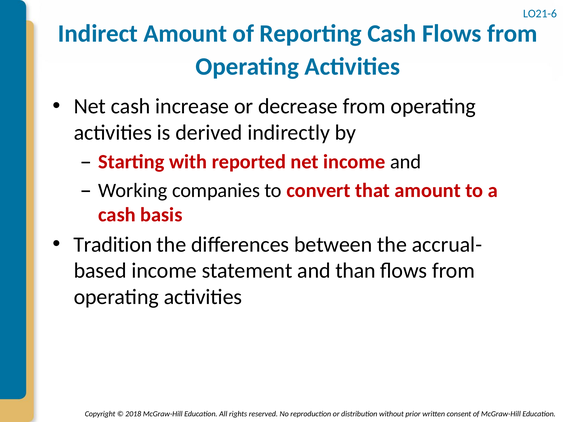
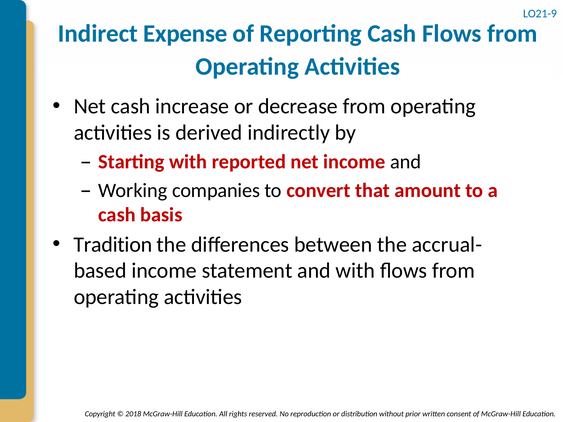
LO21-6: LO21-6 -> LO21-9 (540, 14)
Indirect Amount: Amount -> Expense (185, 34)
and than: than -> with (355, 271)
